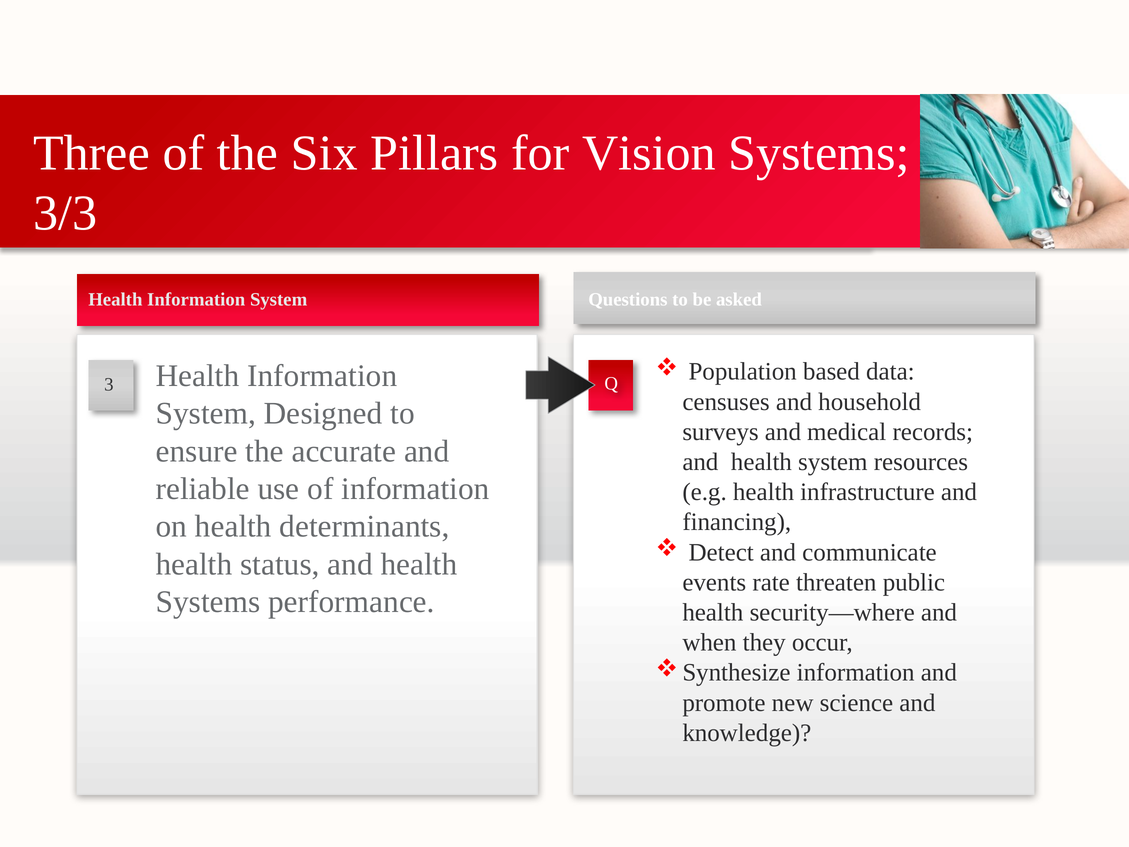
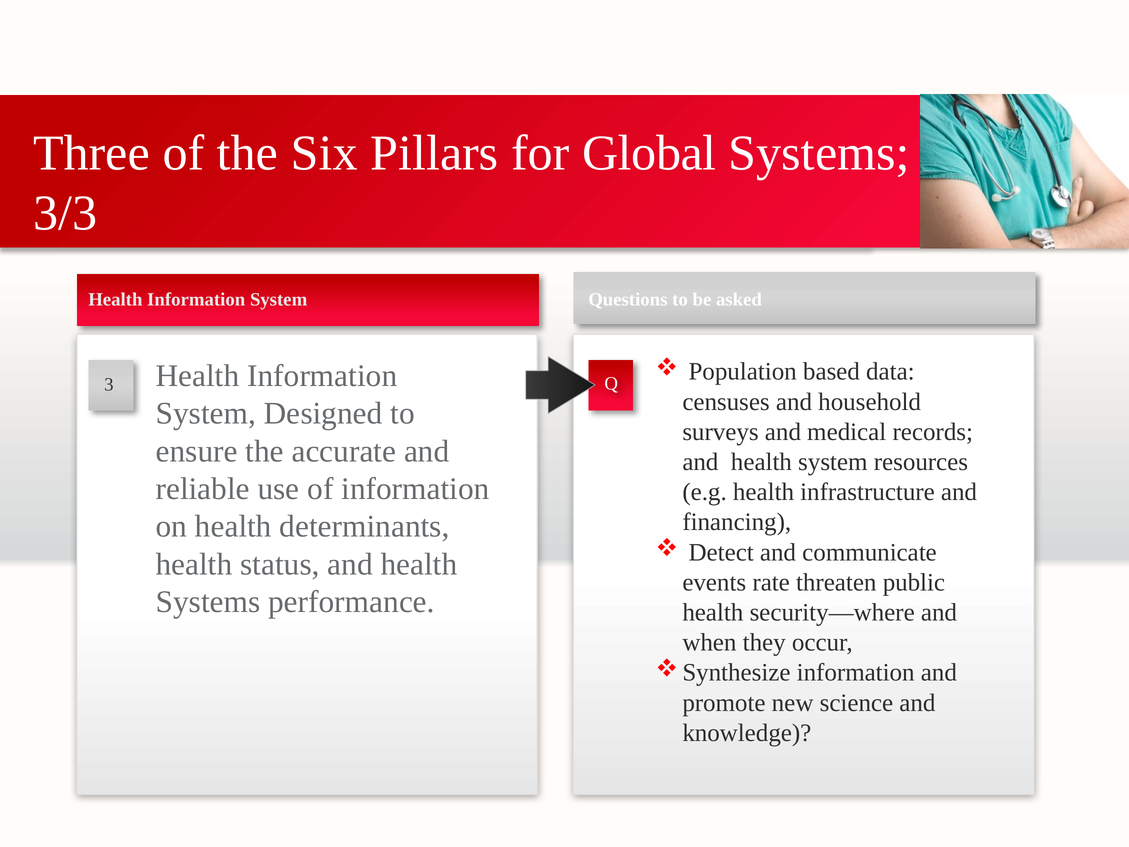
Vision: Vision -> Global (649, 153)
